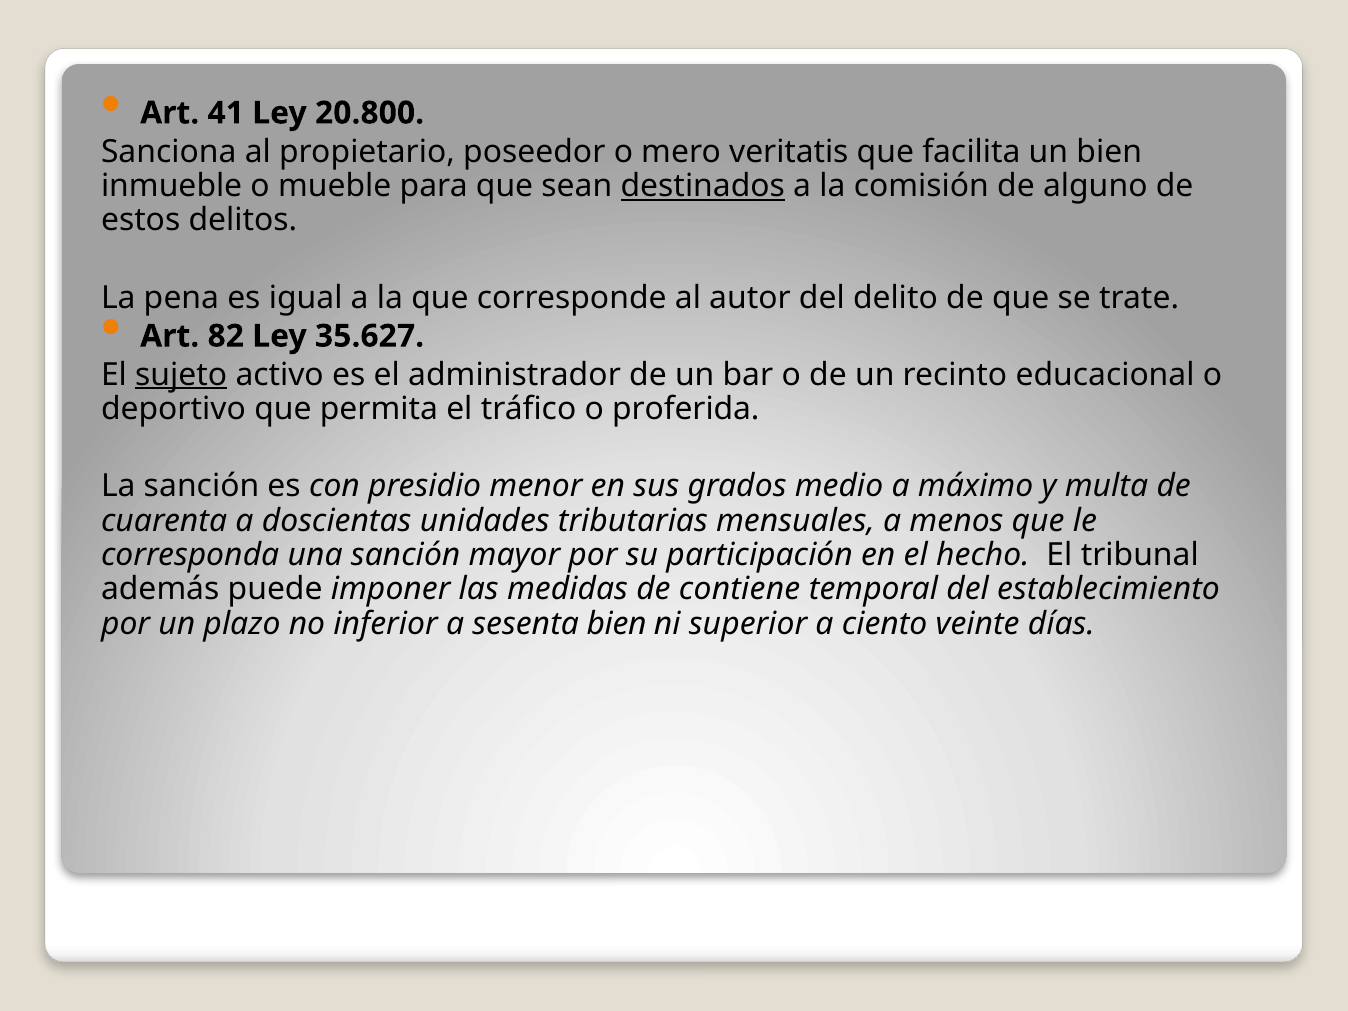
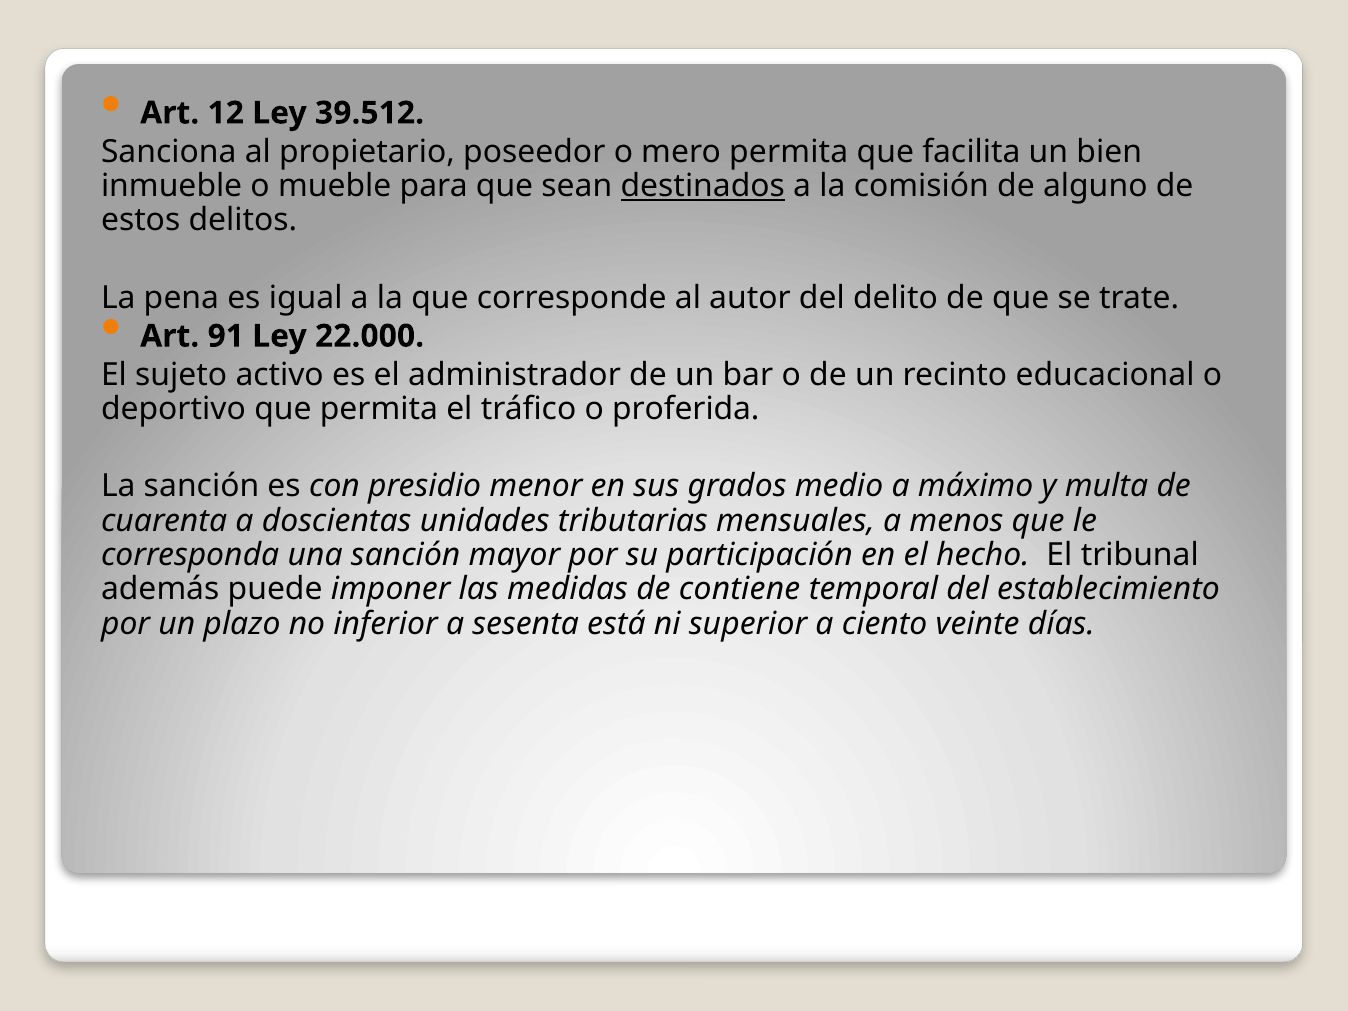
41: 41 -> 12 (226, 113)
20.800: 20.800 -> 39.512 (370, 113)
mero veritatis: veritatis -> permita (789, 152)
82: 82 -> 91 (226, 336)
35.627: 35.627 -> 22.000 (370, 336)
sujeto underline: present -> none (181, 375)
sesenta bien: bien -> está (616, 624)
